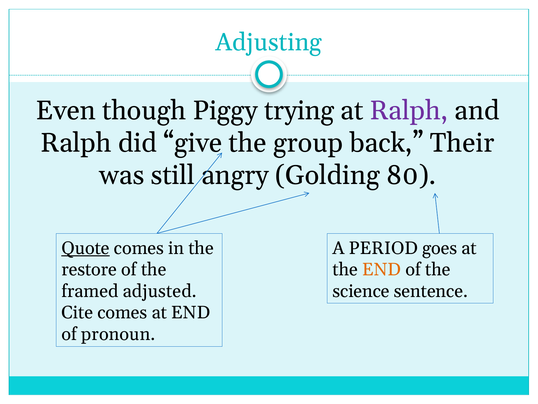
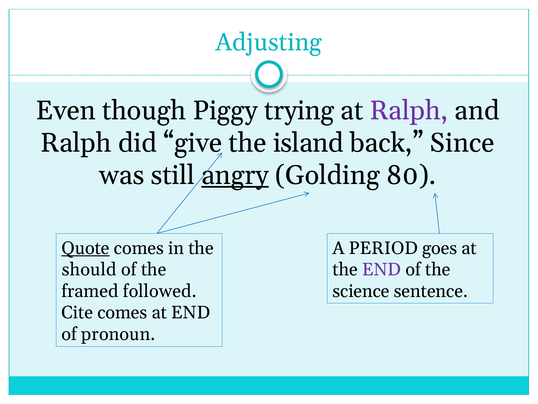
group: group -> island (308, 143)
Their: Their -> Since (462, 143)
angry underline: none -> present (235, 175)
restore: restore -> should (89, 269)
END colour: orange -> purple (382, 269)
adjusted: adjusted -> followed (160, 291)
